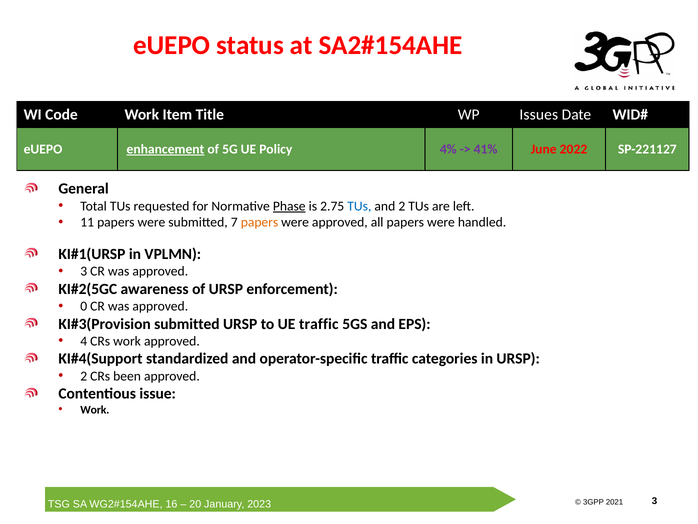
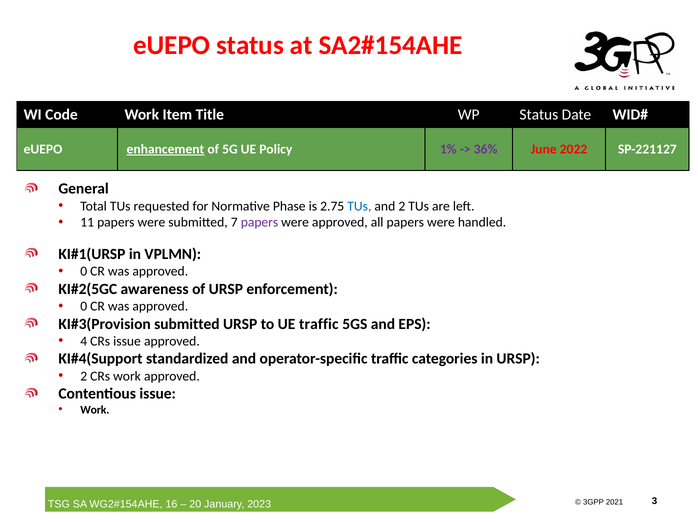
WP Issues: Issues -> Status (539, 114)
4%: 4% -> 1% (448, 149)
41%: 41% -> 36% (486, 149)
Phase underline: present -> none (289, 206)
papers colour: orange -> purple (260, 222)
3: 3 -> 0 (84, 271)
CRs work: work -> issue (127, 341)
CRs been: been -> work (127, 376)
